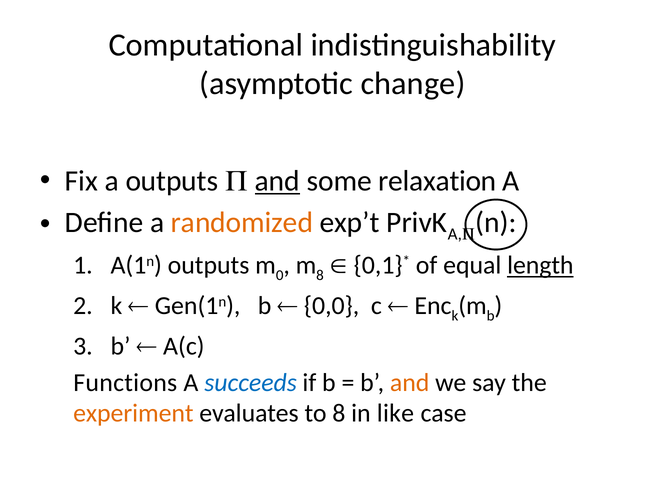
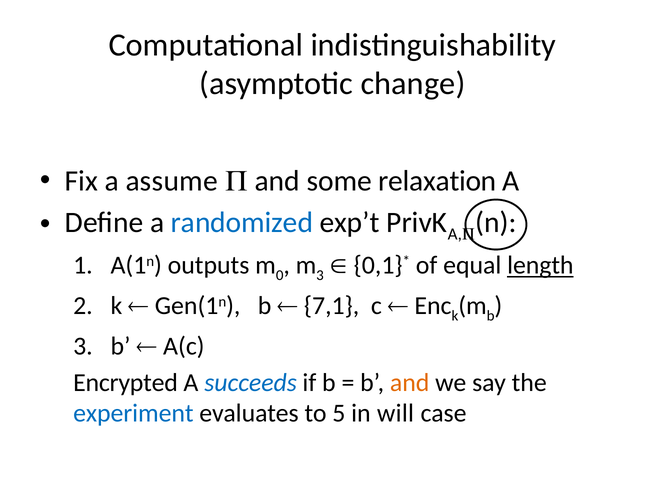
a outputs: outputs -> assume (172, 181)
and underline: present -> none (277, 181)
randomized colour: orange -> blue (242, 222)
8: 8 -> 3 (320, 275)
0,0: 0,0 -> 7,1 (332, 306)
Functions: Functions -> Encrypted (126, 382)
experiment colour: orange -> blue (133, 413)
to 8: 8 -> 5 (339, 413)
like: like -> will (395, 413)
